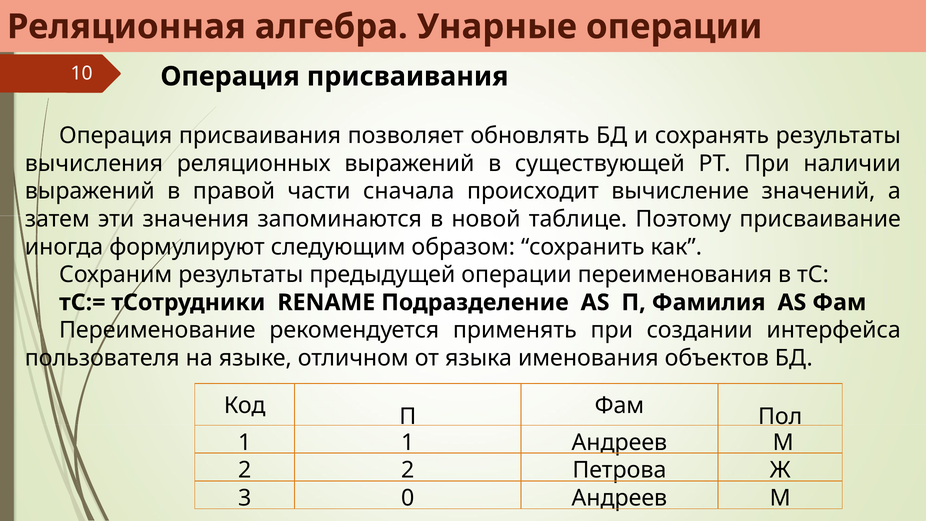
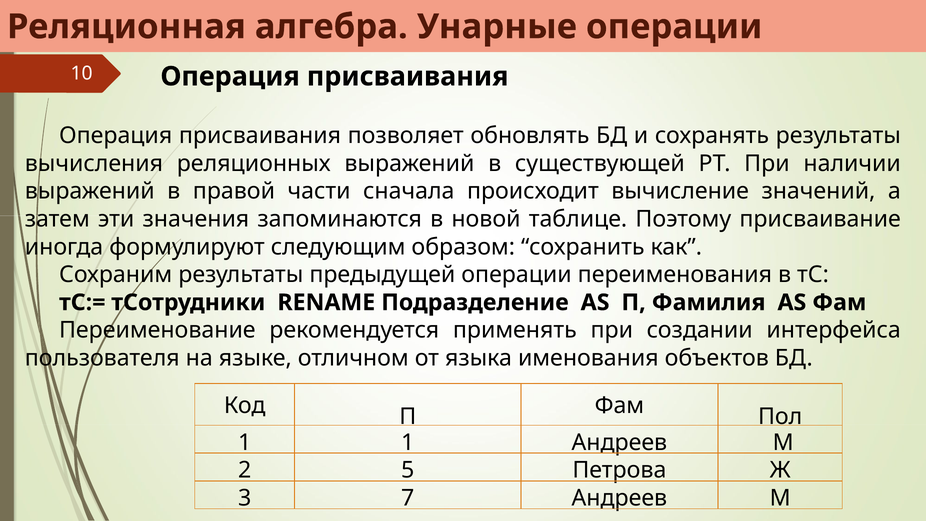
2 2: 2 -> 5 (408, 470)
0: 0 -> 7 (408, 498)
